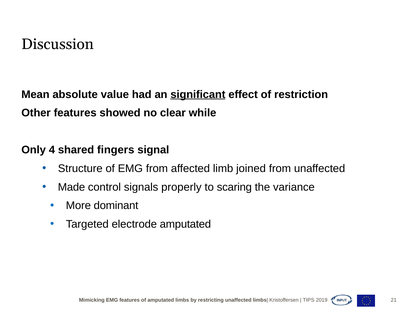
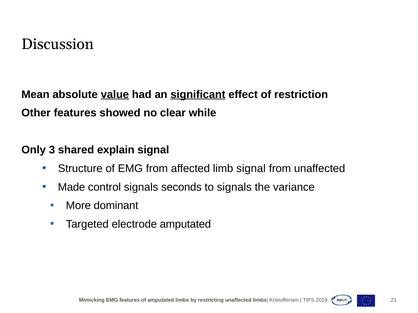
value underline: none -> present (115, 95)
4: 4 -> 3 (52, 150)
fingers: fingers -> explain (116, 150)
limb joined: joined -> signal (251, 169)
properly: properly -> seconds (181, 187)
to scaring: scaring -> signals (234, 187)
